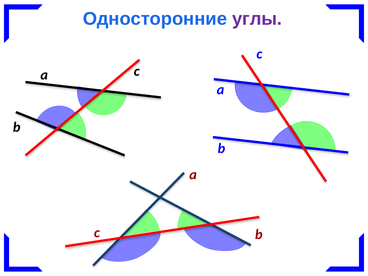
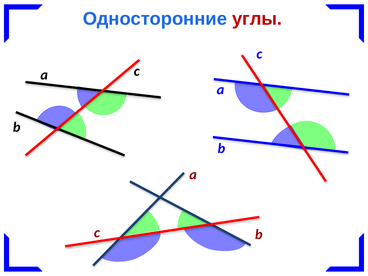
углы colour: purple -> red (257, 19)
